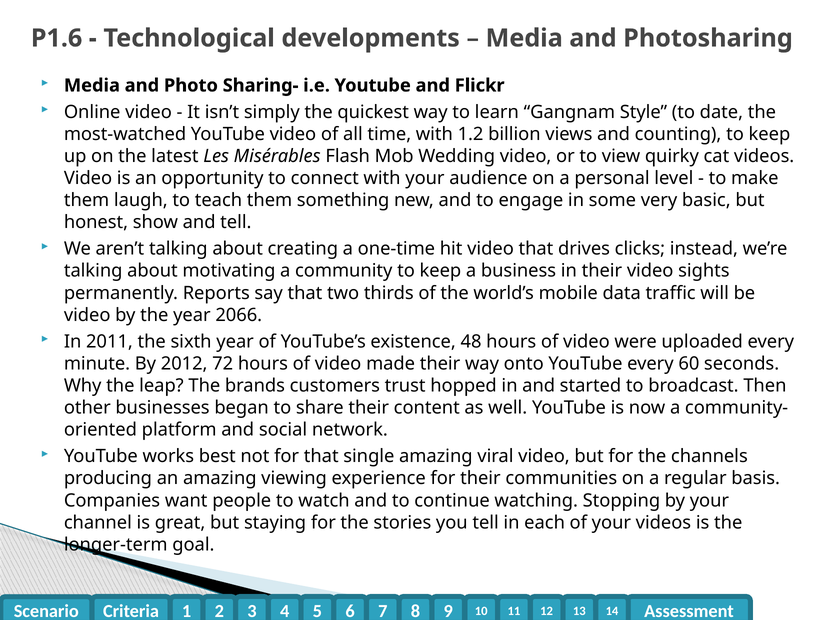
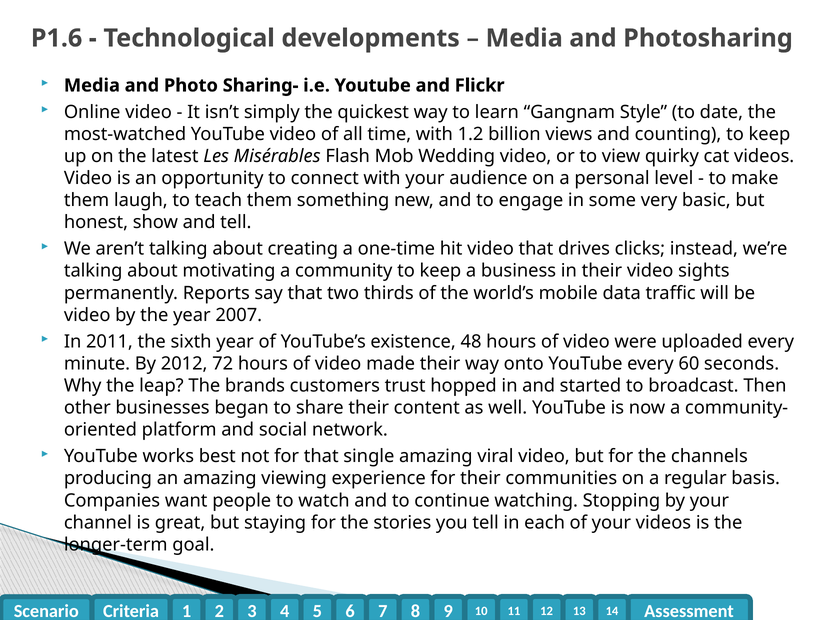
2066: 2066 -> 2007 (239, 315)
